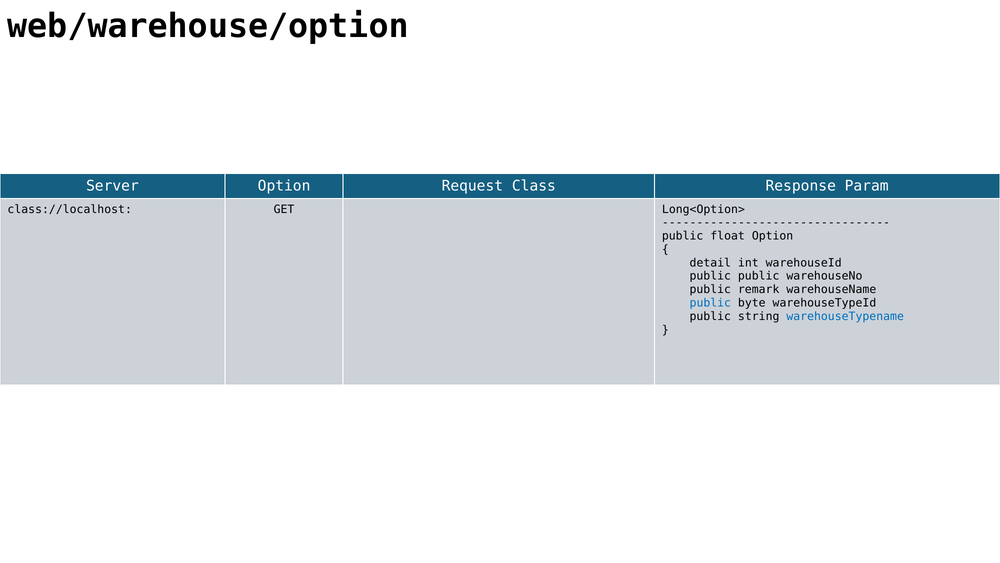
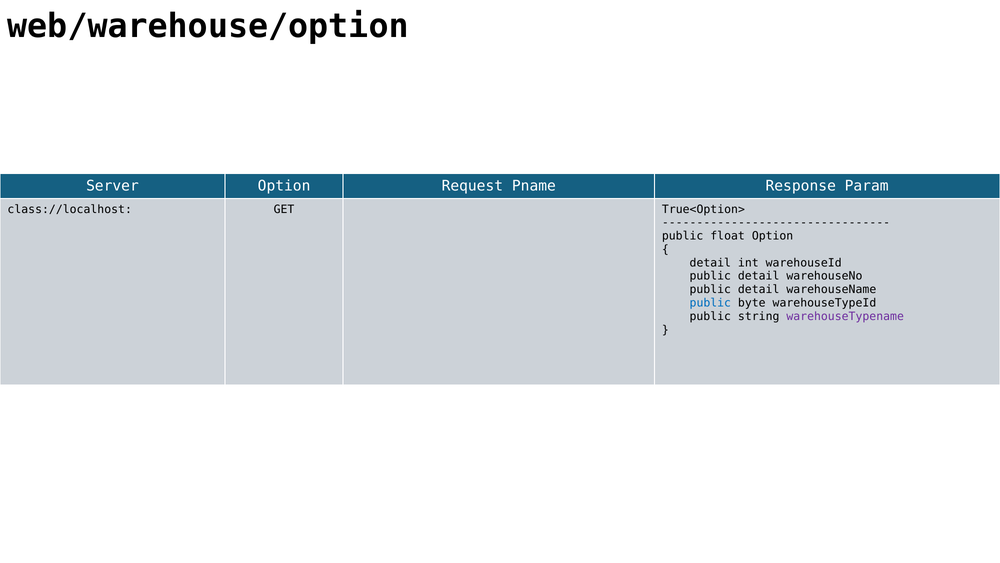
Class: Class -> Pname (534, 186)
Long<Option>: Long<Option> -> True<Option> (703, 209)
public: public -> detail (759, 276)
remark: remark -> detail (759, 289)
warehouseTypename colour: blue -> purple (845, 316)
